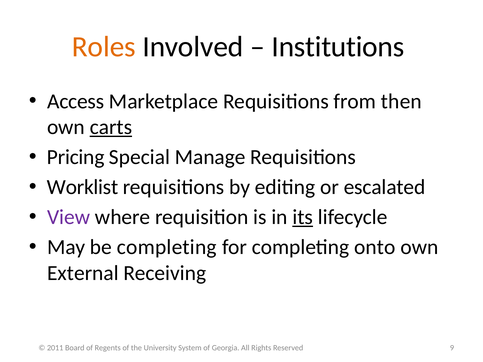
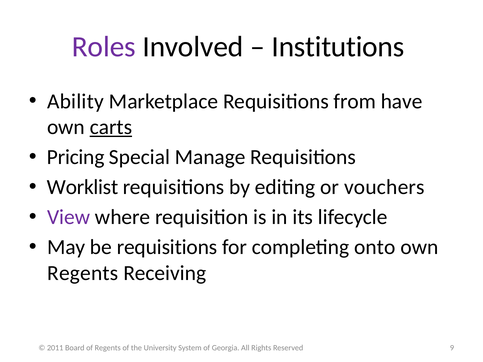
Roles colour: orange -> purple (104, 47)
Access: Access -> Ability (75, 101)
then: then -> have (402, 101)
escalated: escalated -> vouchers (384, 187)
its underline: present -> none (303, 217)
be completing: completing -> requisitions (167, 247)
External: External -> Regents (83, 273)
